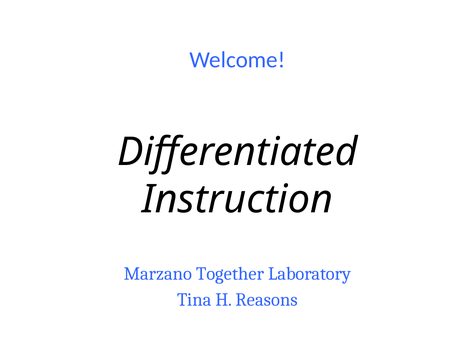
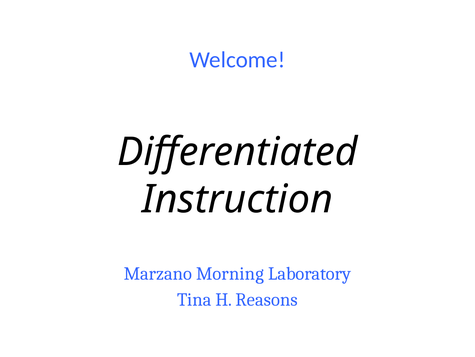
Together: Together -> Morning (230, 273)
